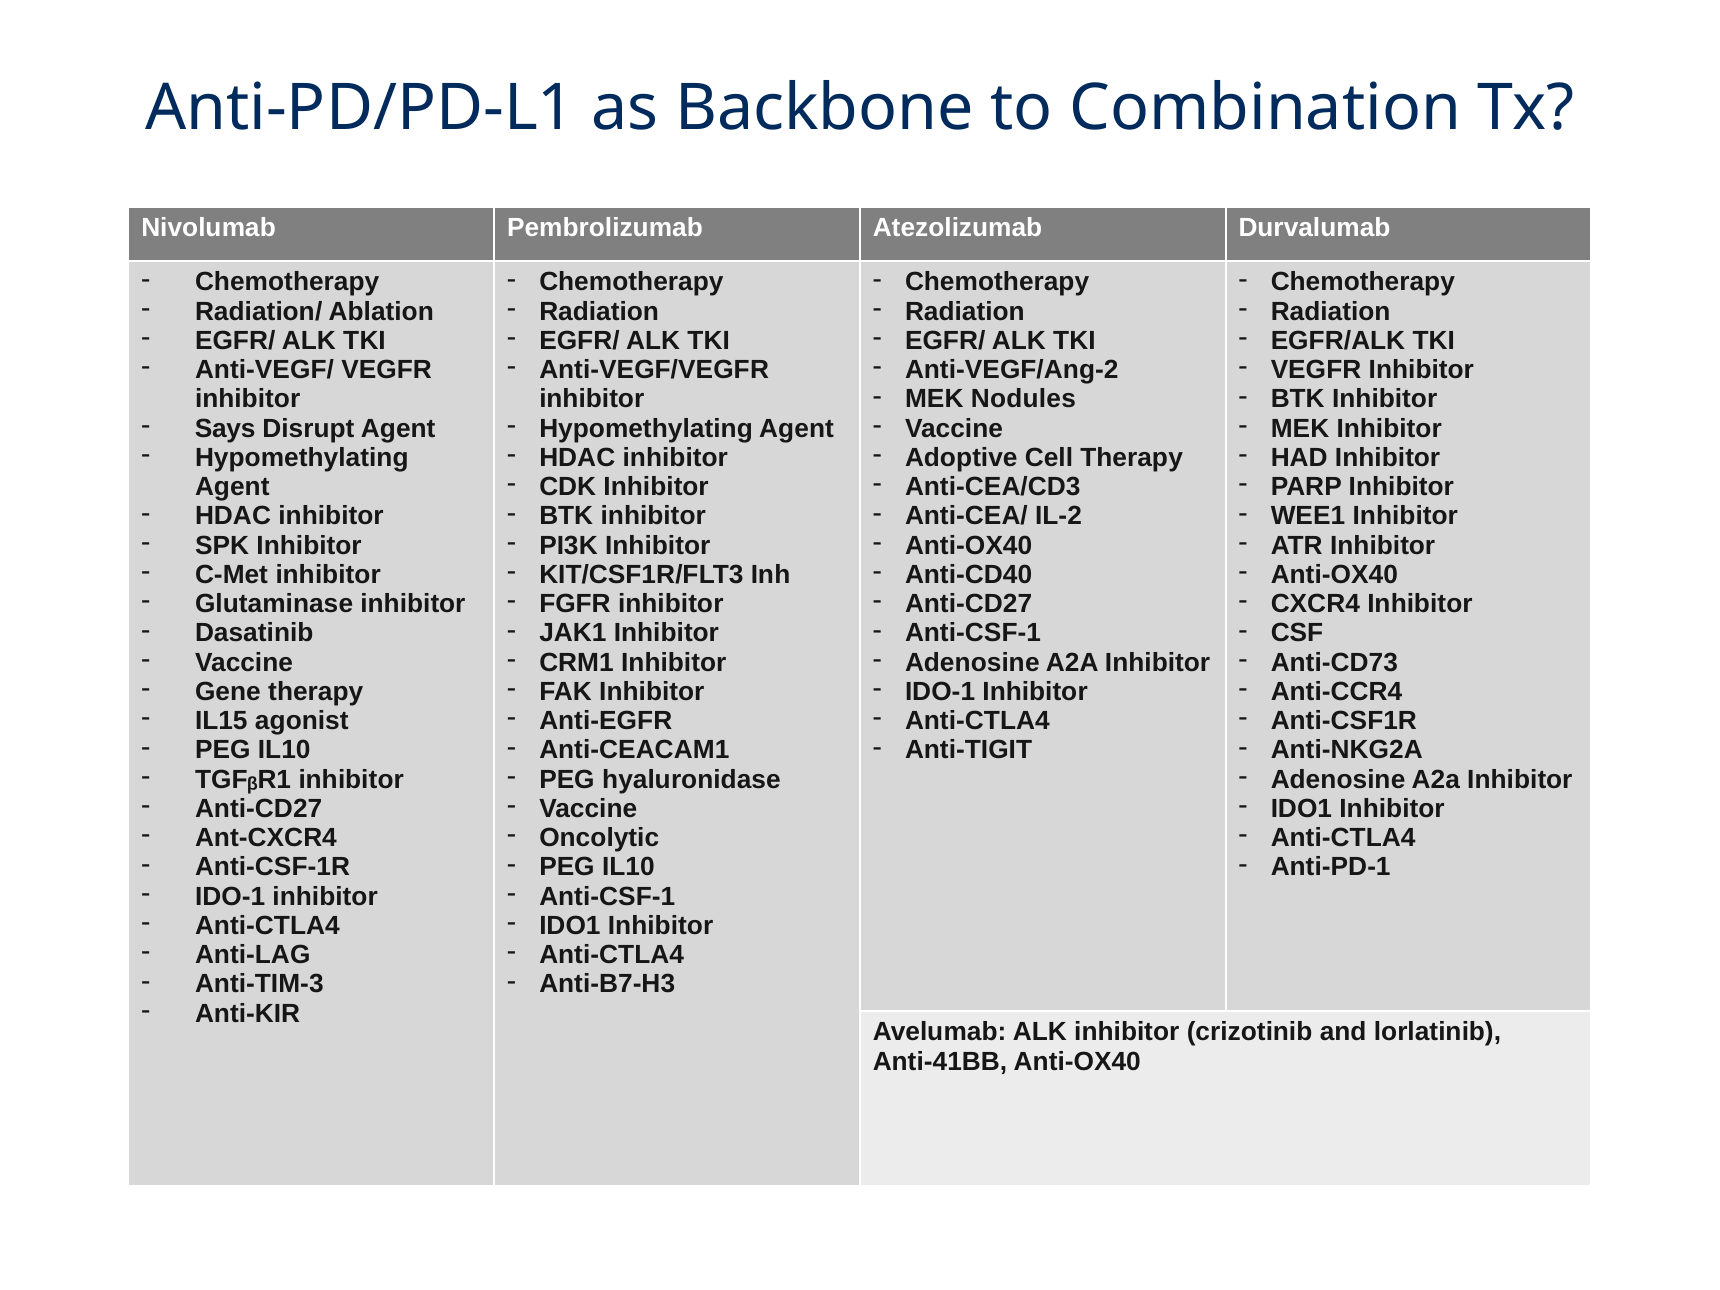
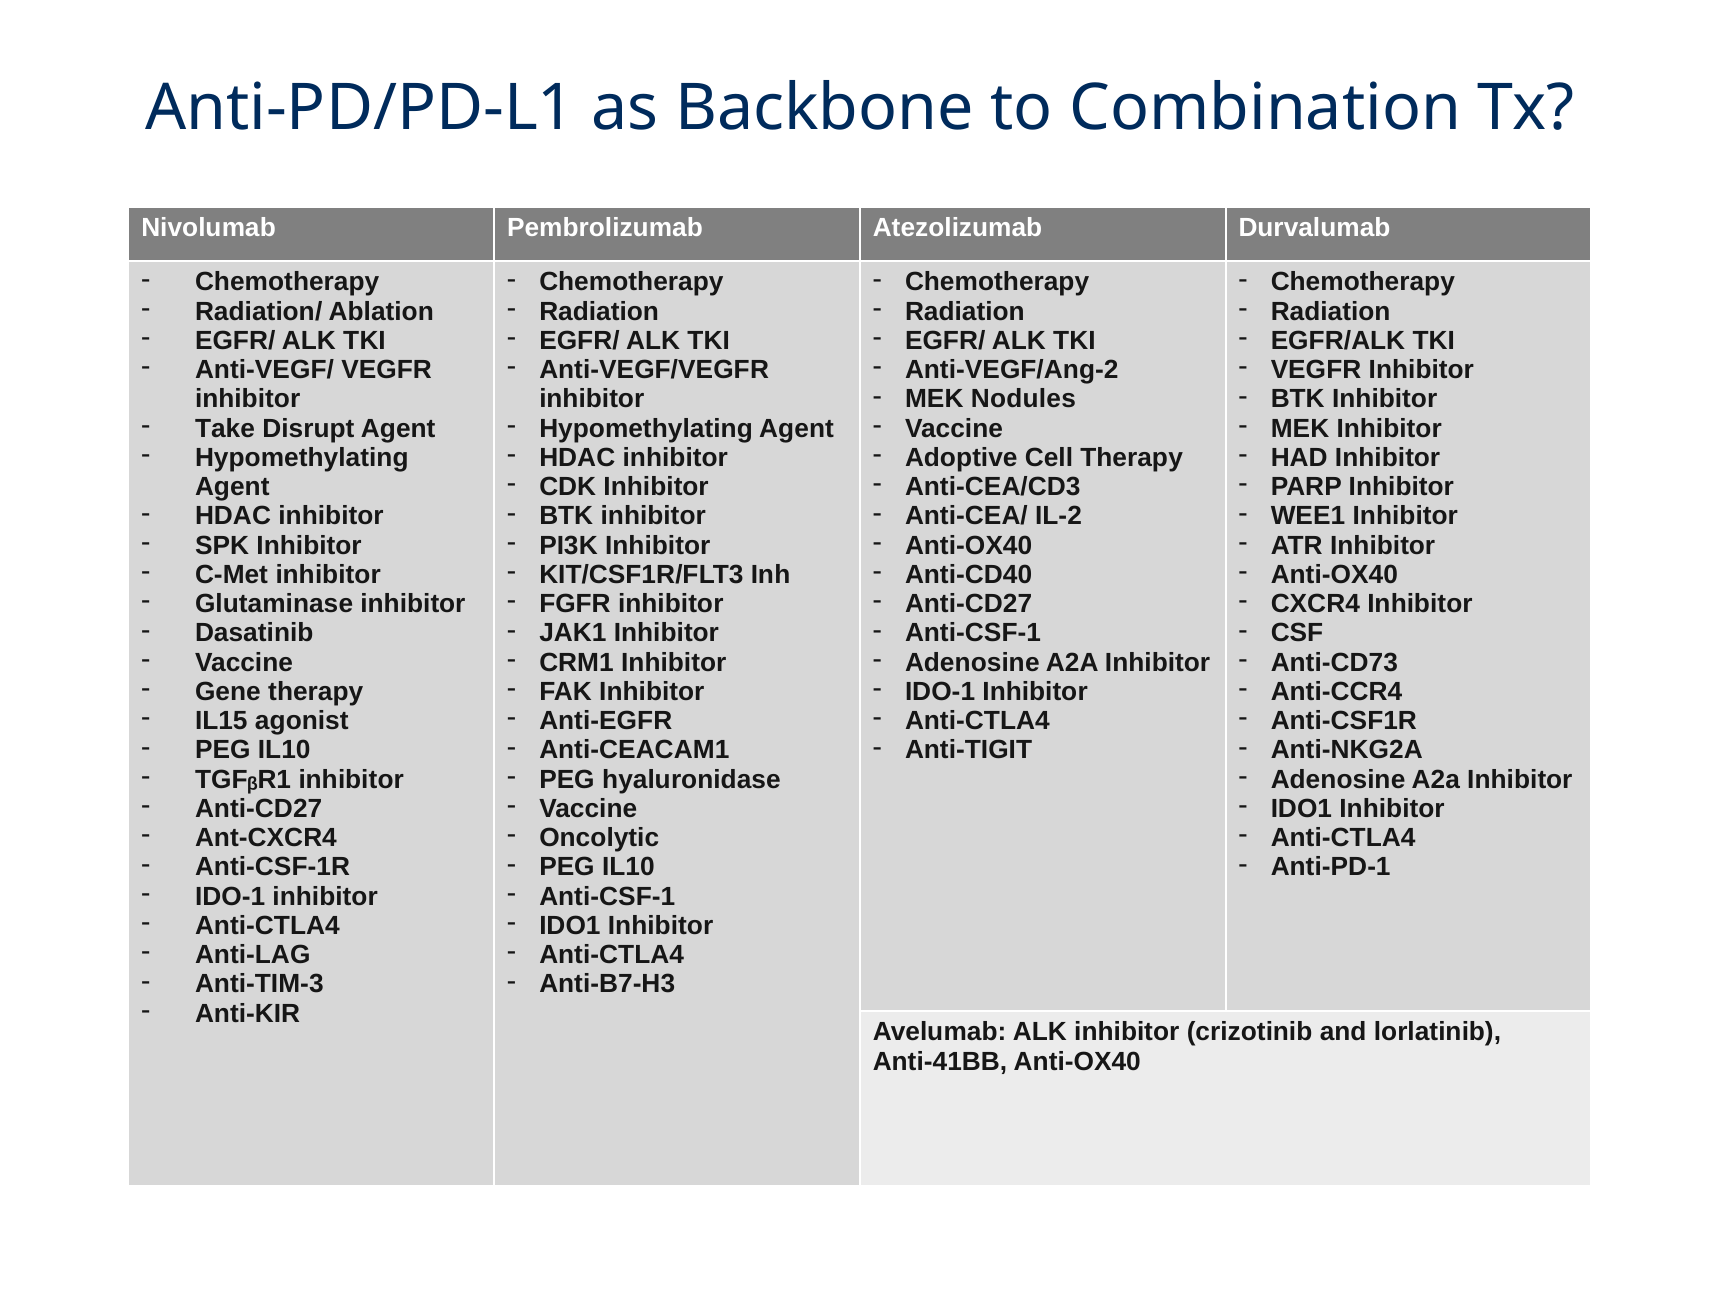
Says: Says -> Take (225, 429)
